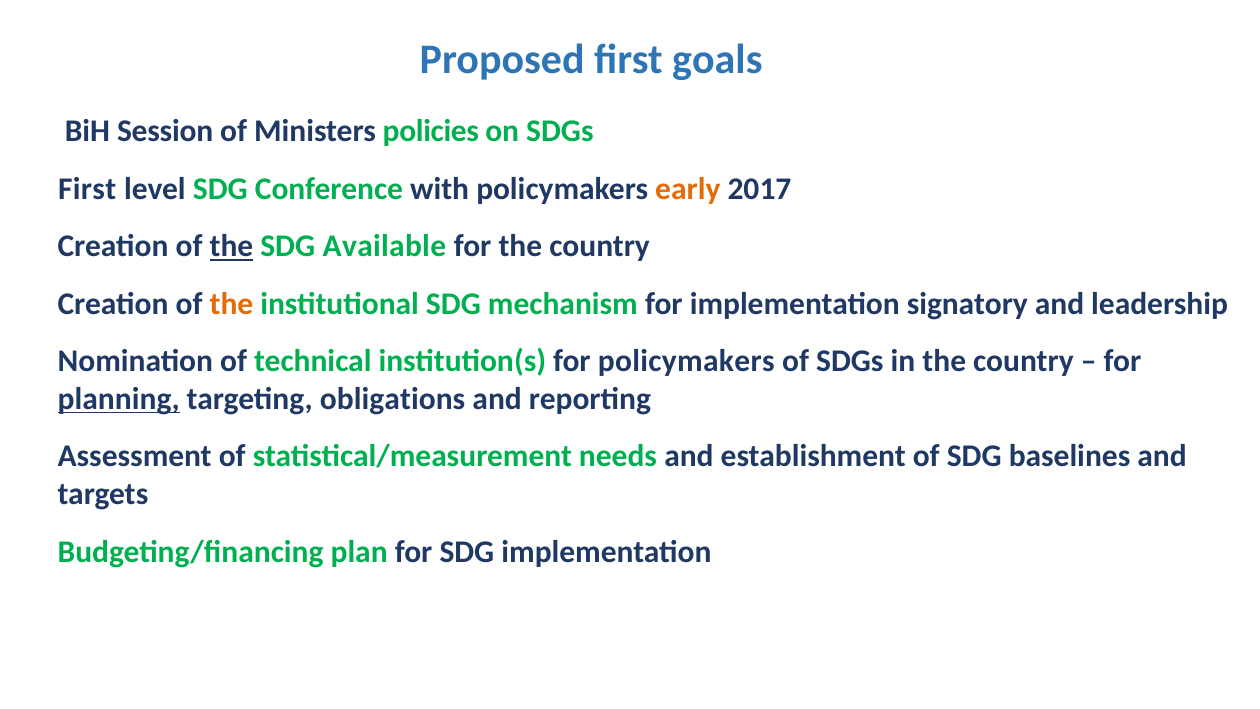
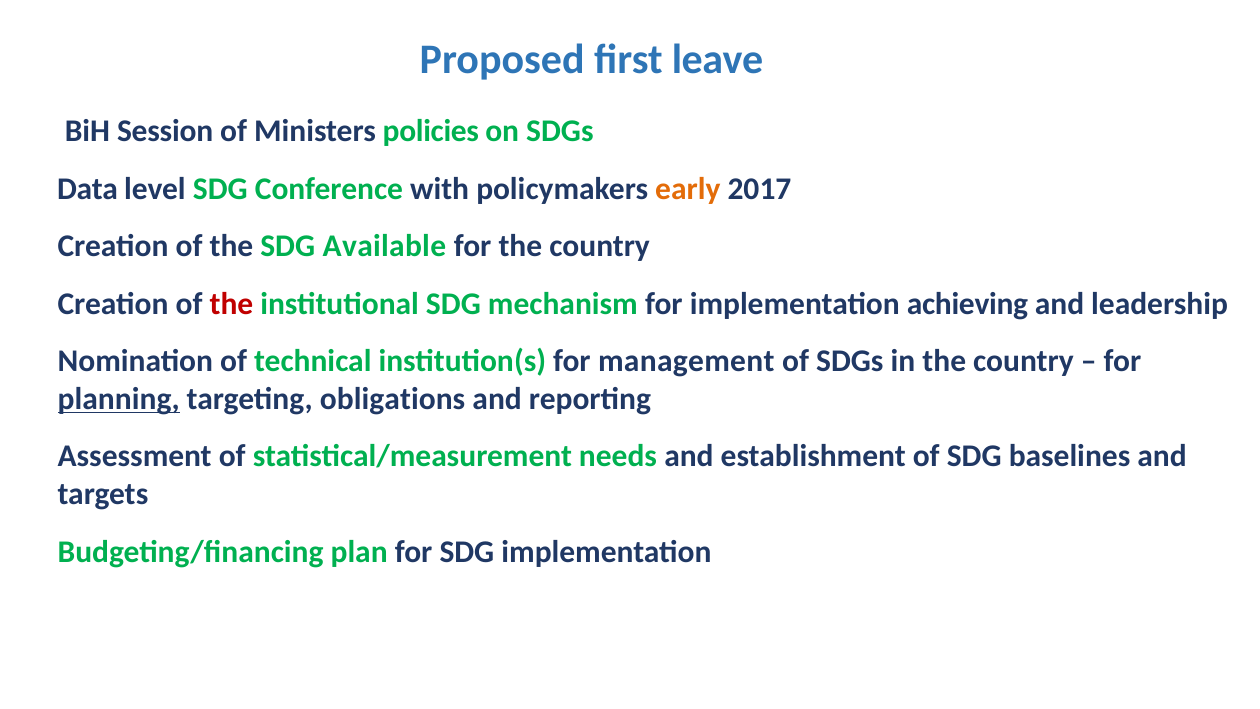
goals: goals -> leave (718, 60)
First: First -> Data (88, 189)
the underline: present -> none (231, 246)
the colour: orange -> red (231, 304)
signatory: signatory -> achieving (967, 304)
for policymakers: policymakers -> management (686, 361)
